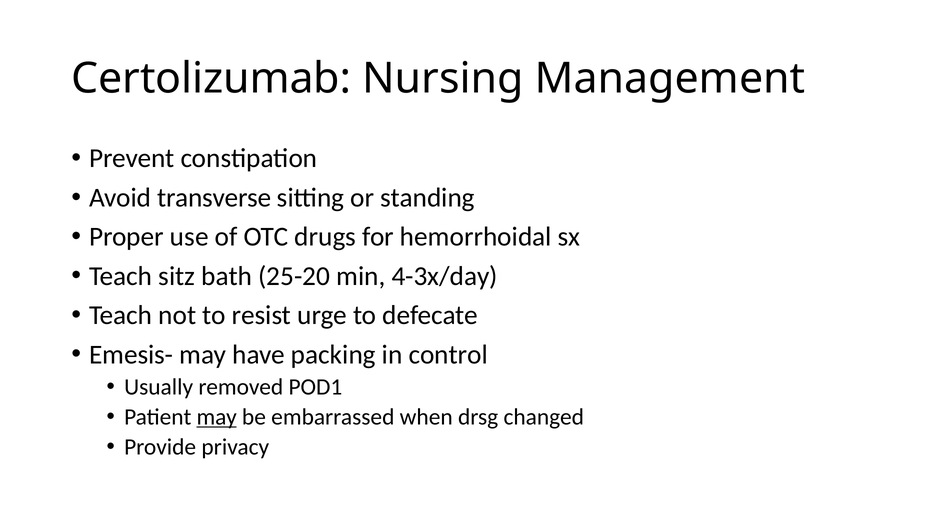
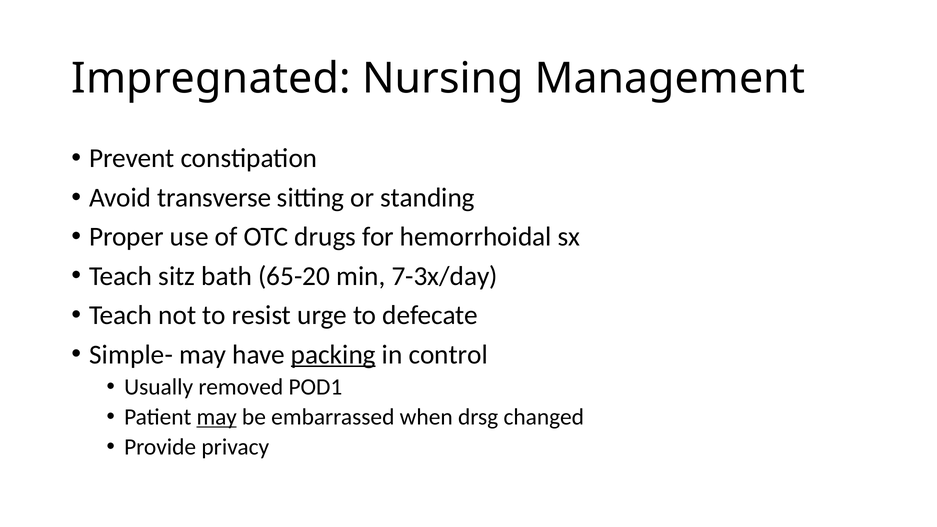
Certolizumab: Certolizumab -> Impregnated (211, 79)
25-20: 25-20 -> 65-20 (294, 276)
4-3x/day: 4-3x/day -> 7-3x/day (445, 276)
Emesis-: Emesis- -> Simple- (131, 355)
packing underline: none -> present (333, 355)
